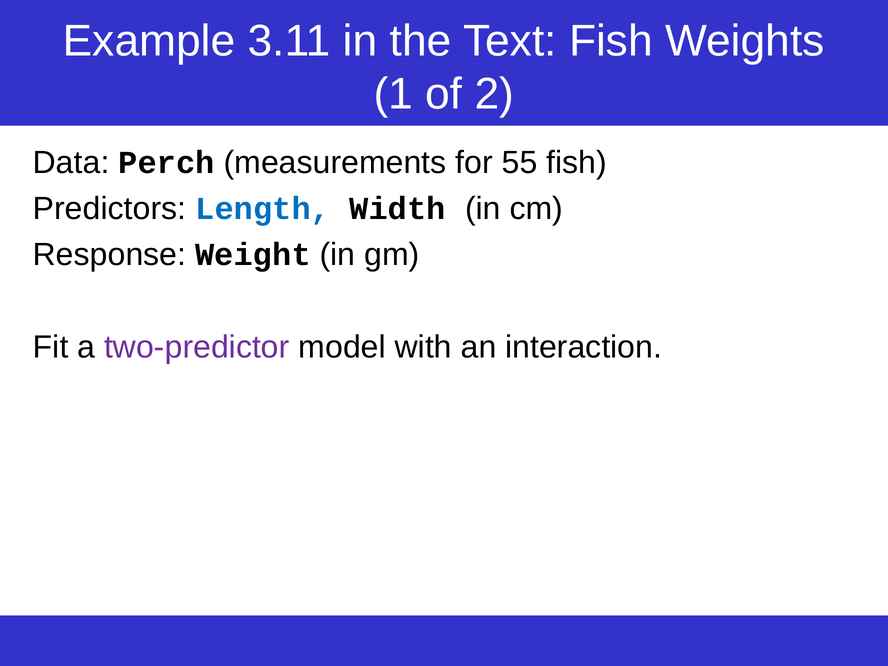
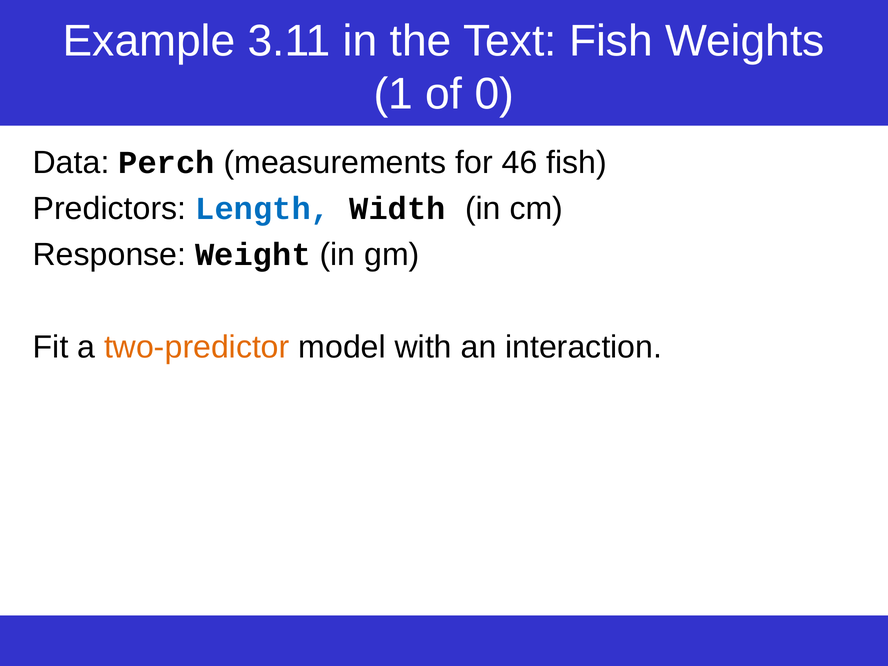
2: 2 -> 0 (494, 94)
55: 55 -> 46 (520, 163)
two-predictor colour: purple -> orange (197, 347)
